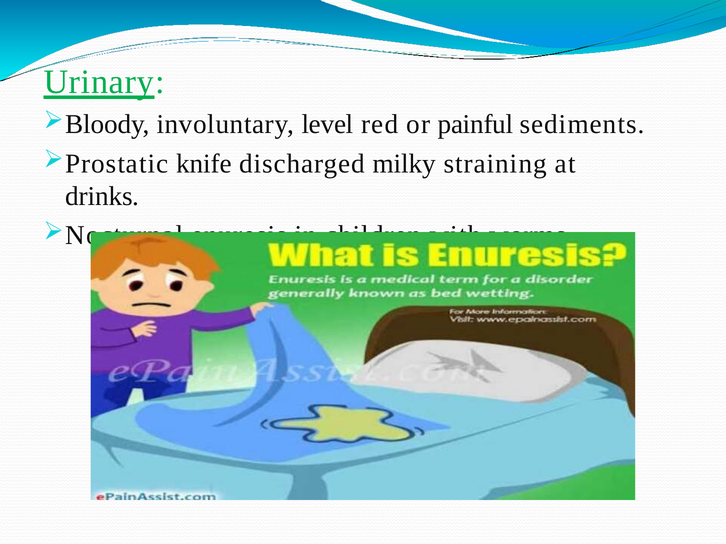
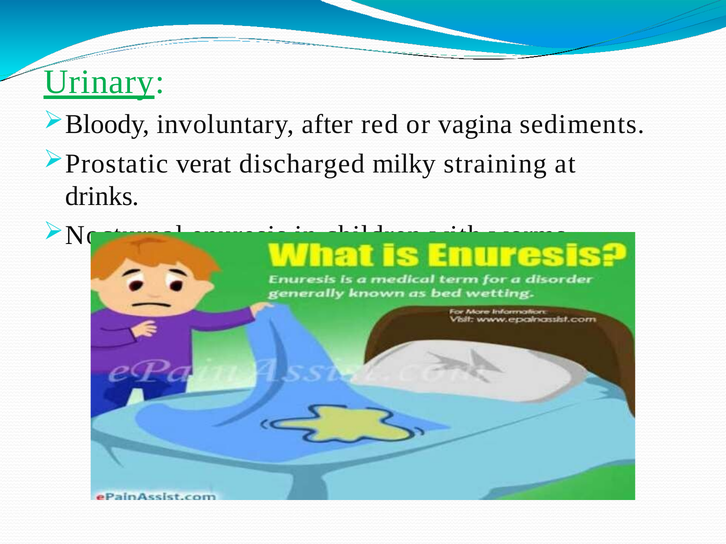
level: level -> after (327, 125)
painful: painful -> vagina (475, 125)
knife: knife -> verat (204, 164)
